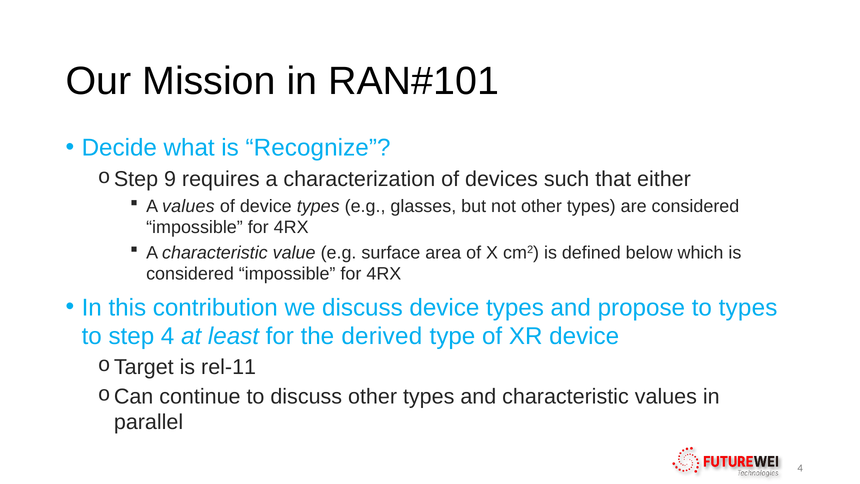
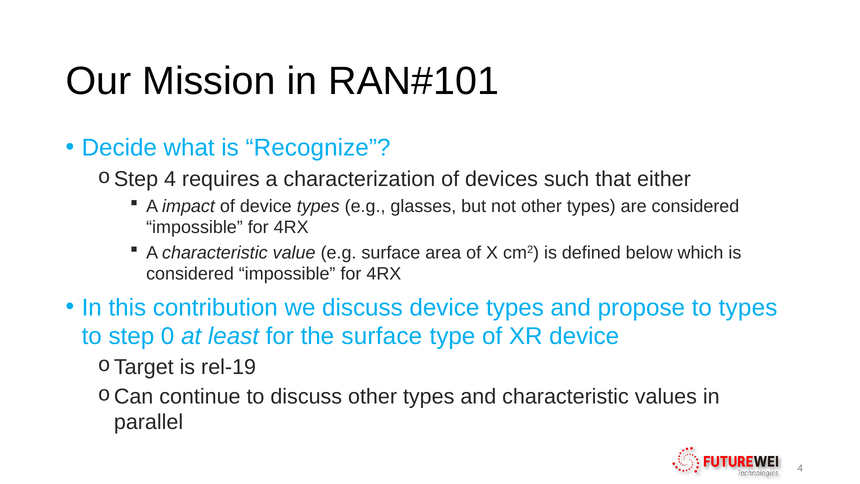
9: 9 -> 4 (170, 179)
A values: values -> impact (188, 206)
step 4: 4 -> 0 (168, 336)
the derived: derived -> surface (382, 336)
rel-11: rel-11 -> rel-19 (229, 367)
